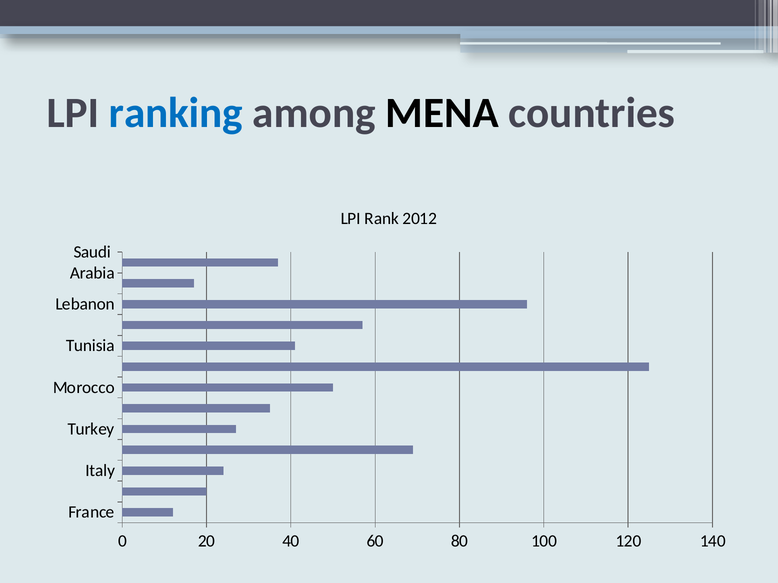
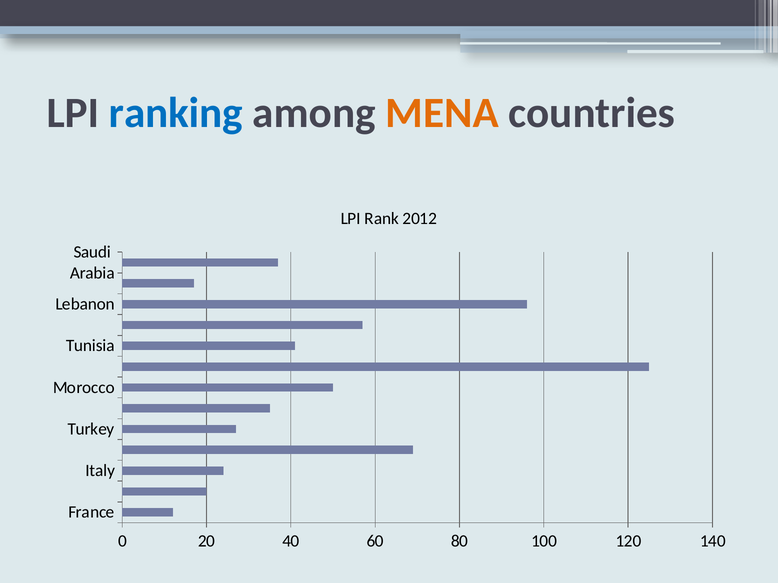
MENA colour: black -> orange (442, 113)
